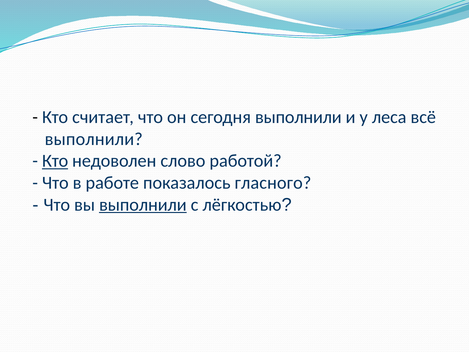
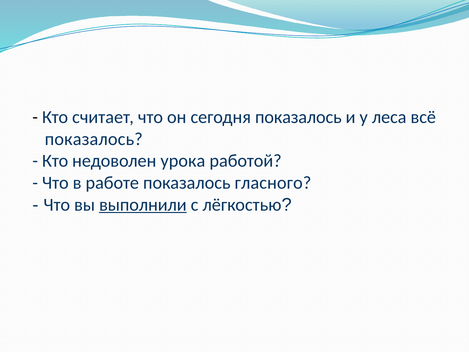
сегодня выполнили: выполнили -> показалось (298, 117)
выполнили: выполнили -> показалось (94, 139)
Кто underline: present -> none (55, 161)
слово: слово -> урока (183, 161)
